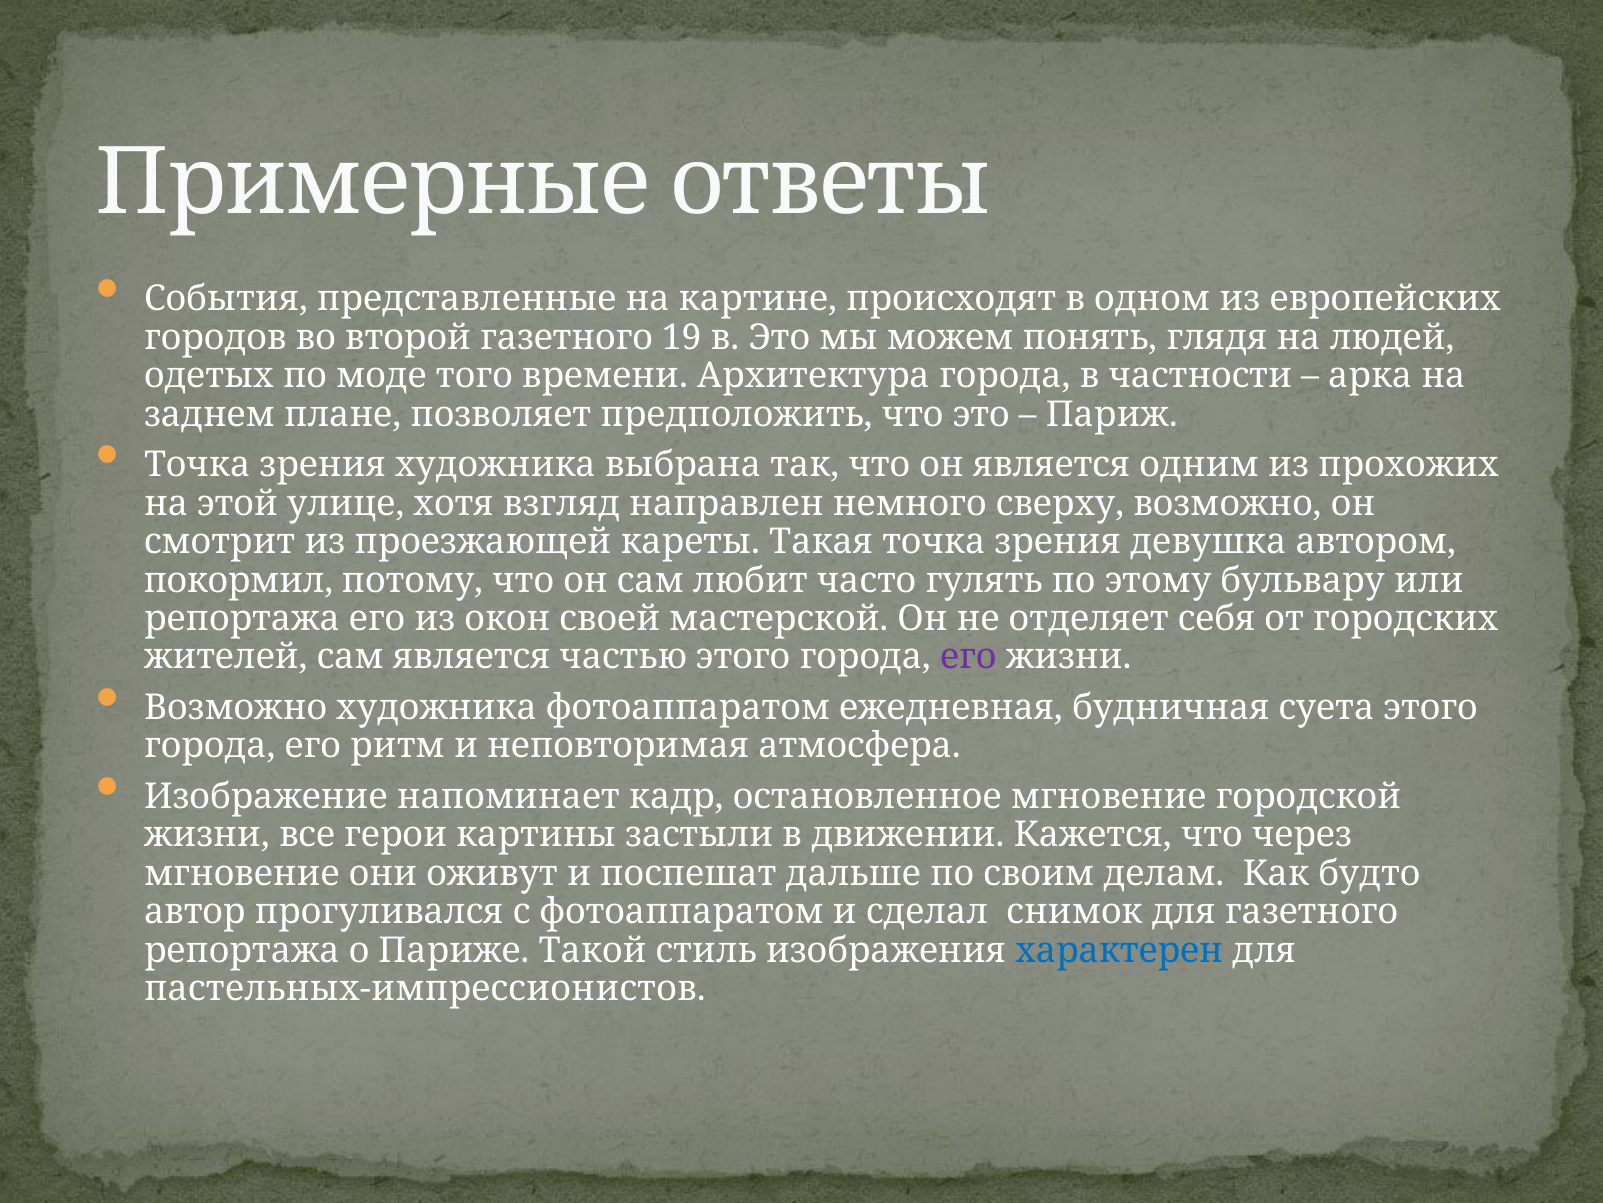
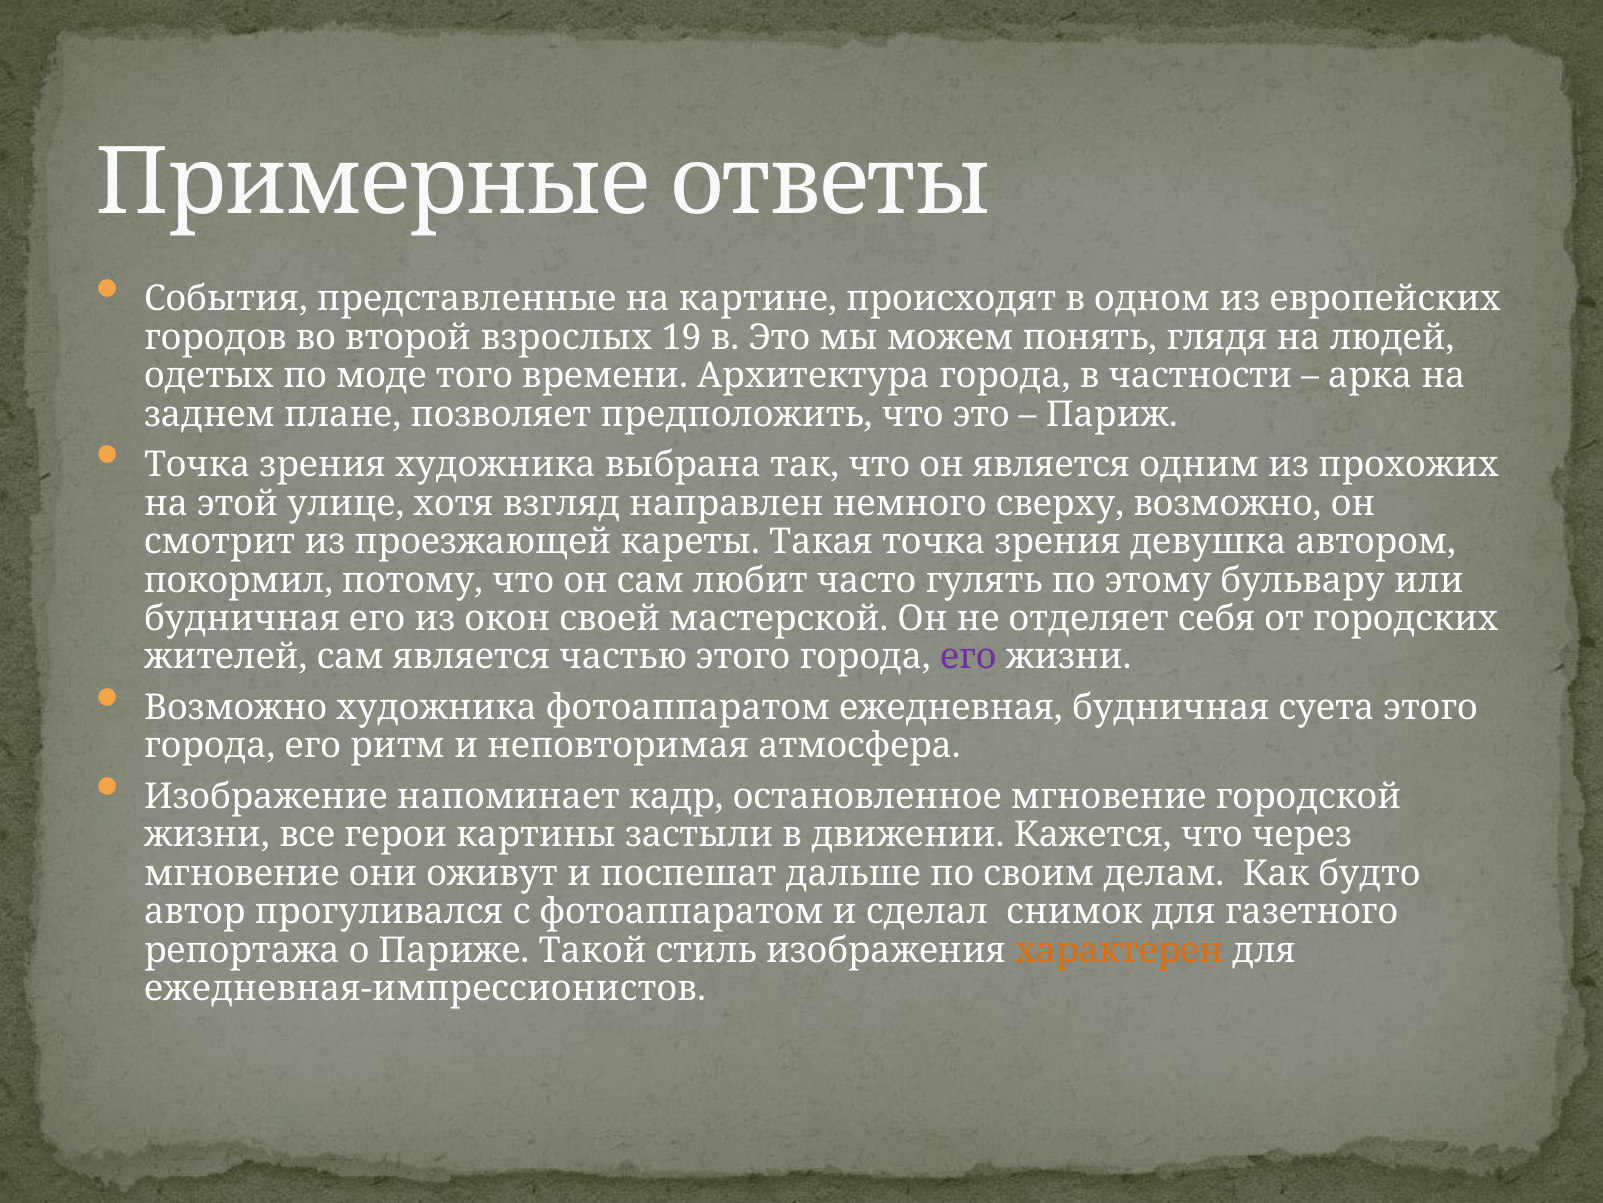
второй газетного: газетного -> взрослых (566, 337)
репортажа: репортажа -> будничная (242, 618)
характерен colour: blue -> orange (1119, 950)
пастельных-импрессионистов: пастельных-импрессионистов -> ежедневная-импрессионистов (425, 988)
